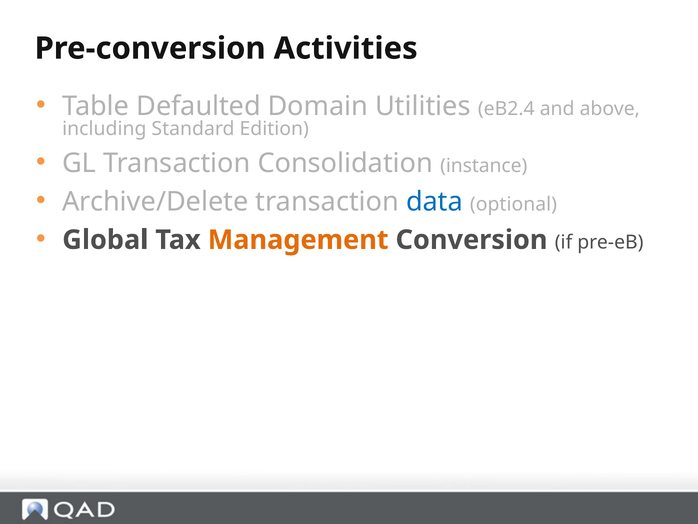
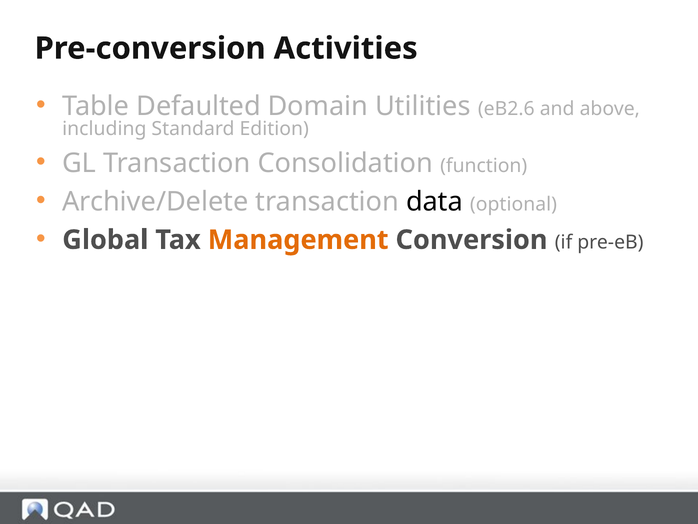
eB2.4: eB2.4 -> eB2.6 (506, 109)
instance: instance -> function (484, 166)
data colour: blue -> black (435, 201)
